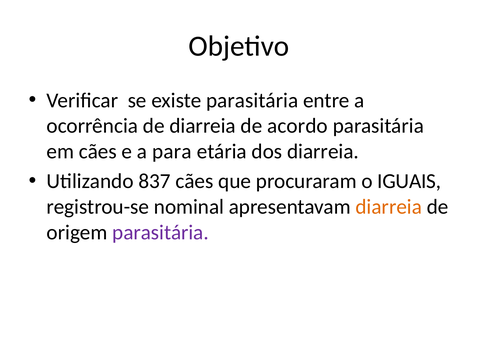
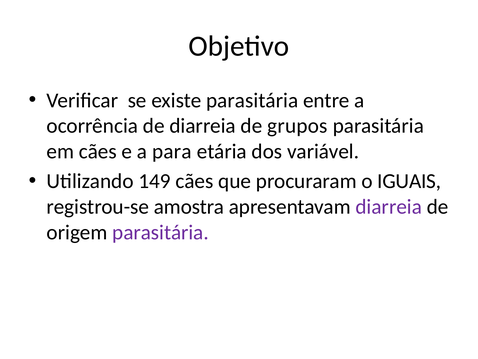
acordo: acordo -> grupos (297, 126)
dos diarreia: diarreia -> variável (323, 151)
837: 837 -> 149 (155, 181)
nominal: nominal -> amostra (189, 207)
diarreia colour: orange -> purple (389, 207)
